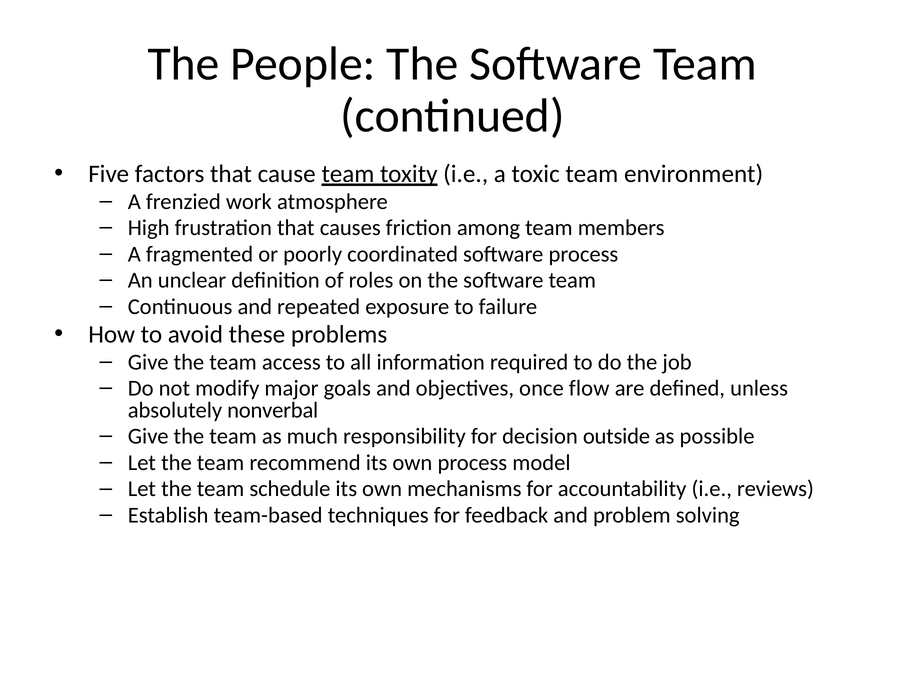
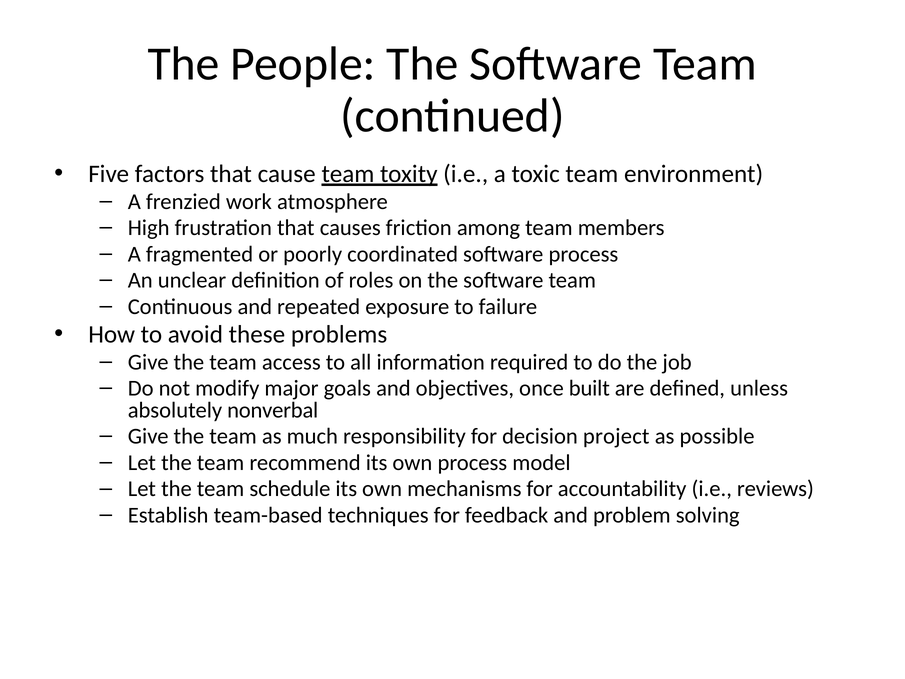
flow: flow -> built (589, 388)
outside: outside -> project (616, 436)
